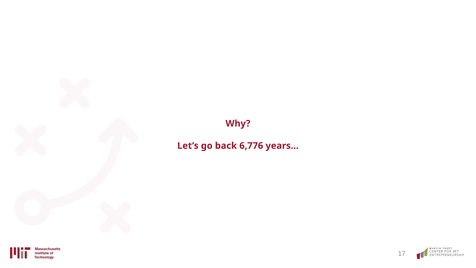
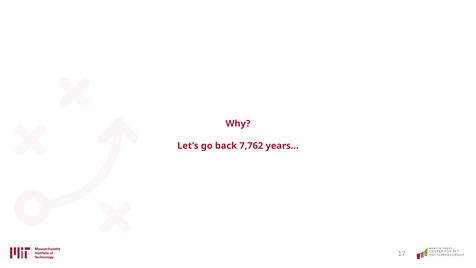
6,776: 6,776 -> 7,762 (251, 146)
